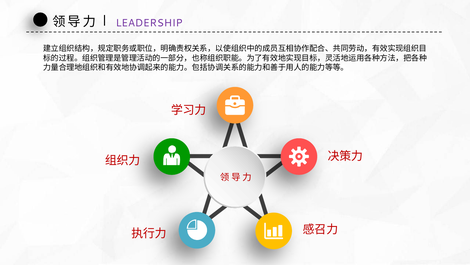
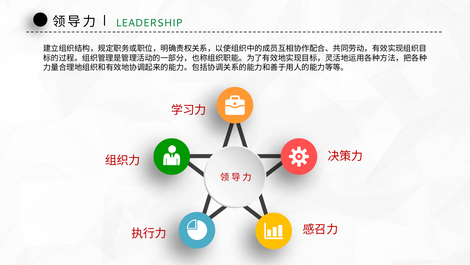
LEADERSHIP colour: purple -> green (149, 23)
